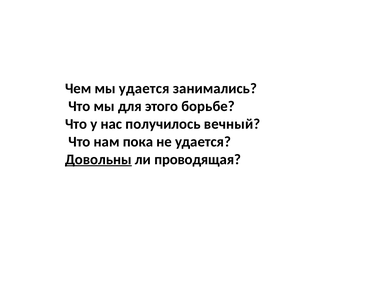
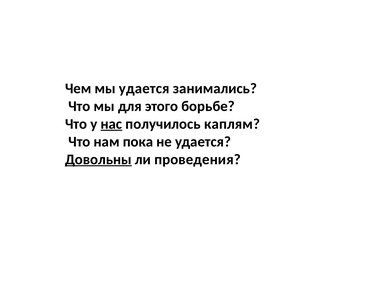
нас underline: none -> present (111, 124)
вечный: вечный -> каплям (232, 124)
проводящая: проводящая -> проведения (197, 159)
